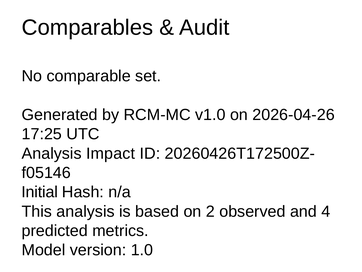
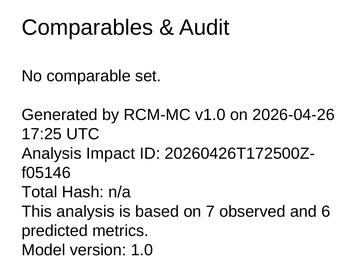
Initial: Initial -> Total (40, 192)
2: 2 -> 7 (210, 211)
4: 4 -> 6 (326, 211)
